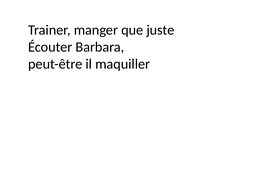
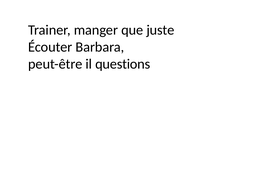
maquiller: maquiller -> questions (123, 64)
